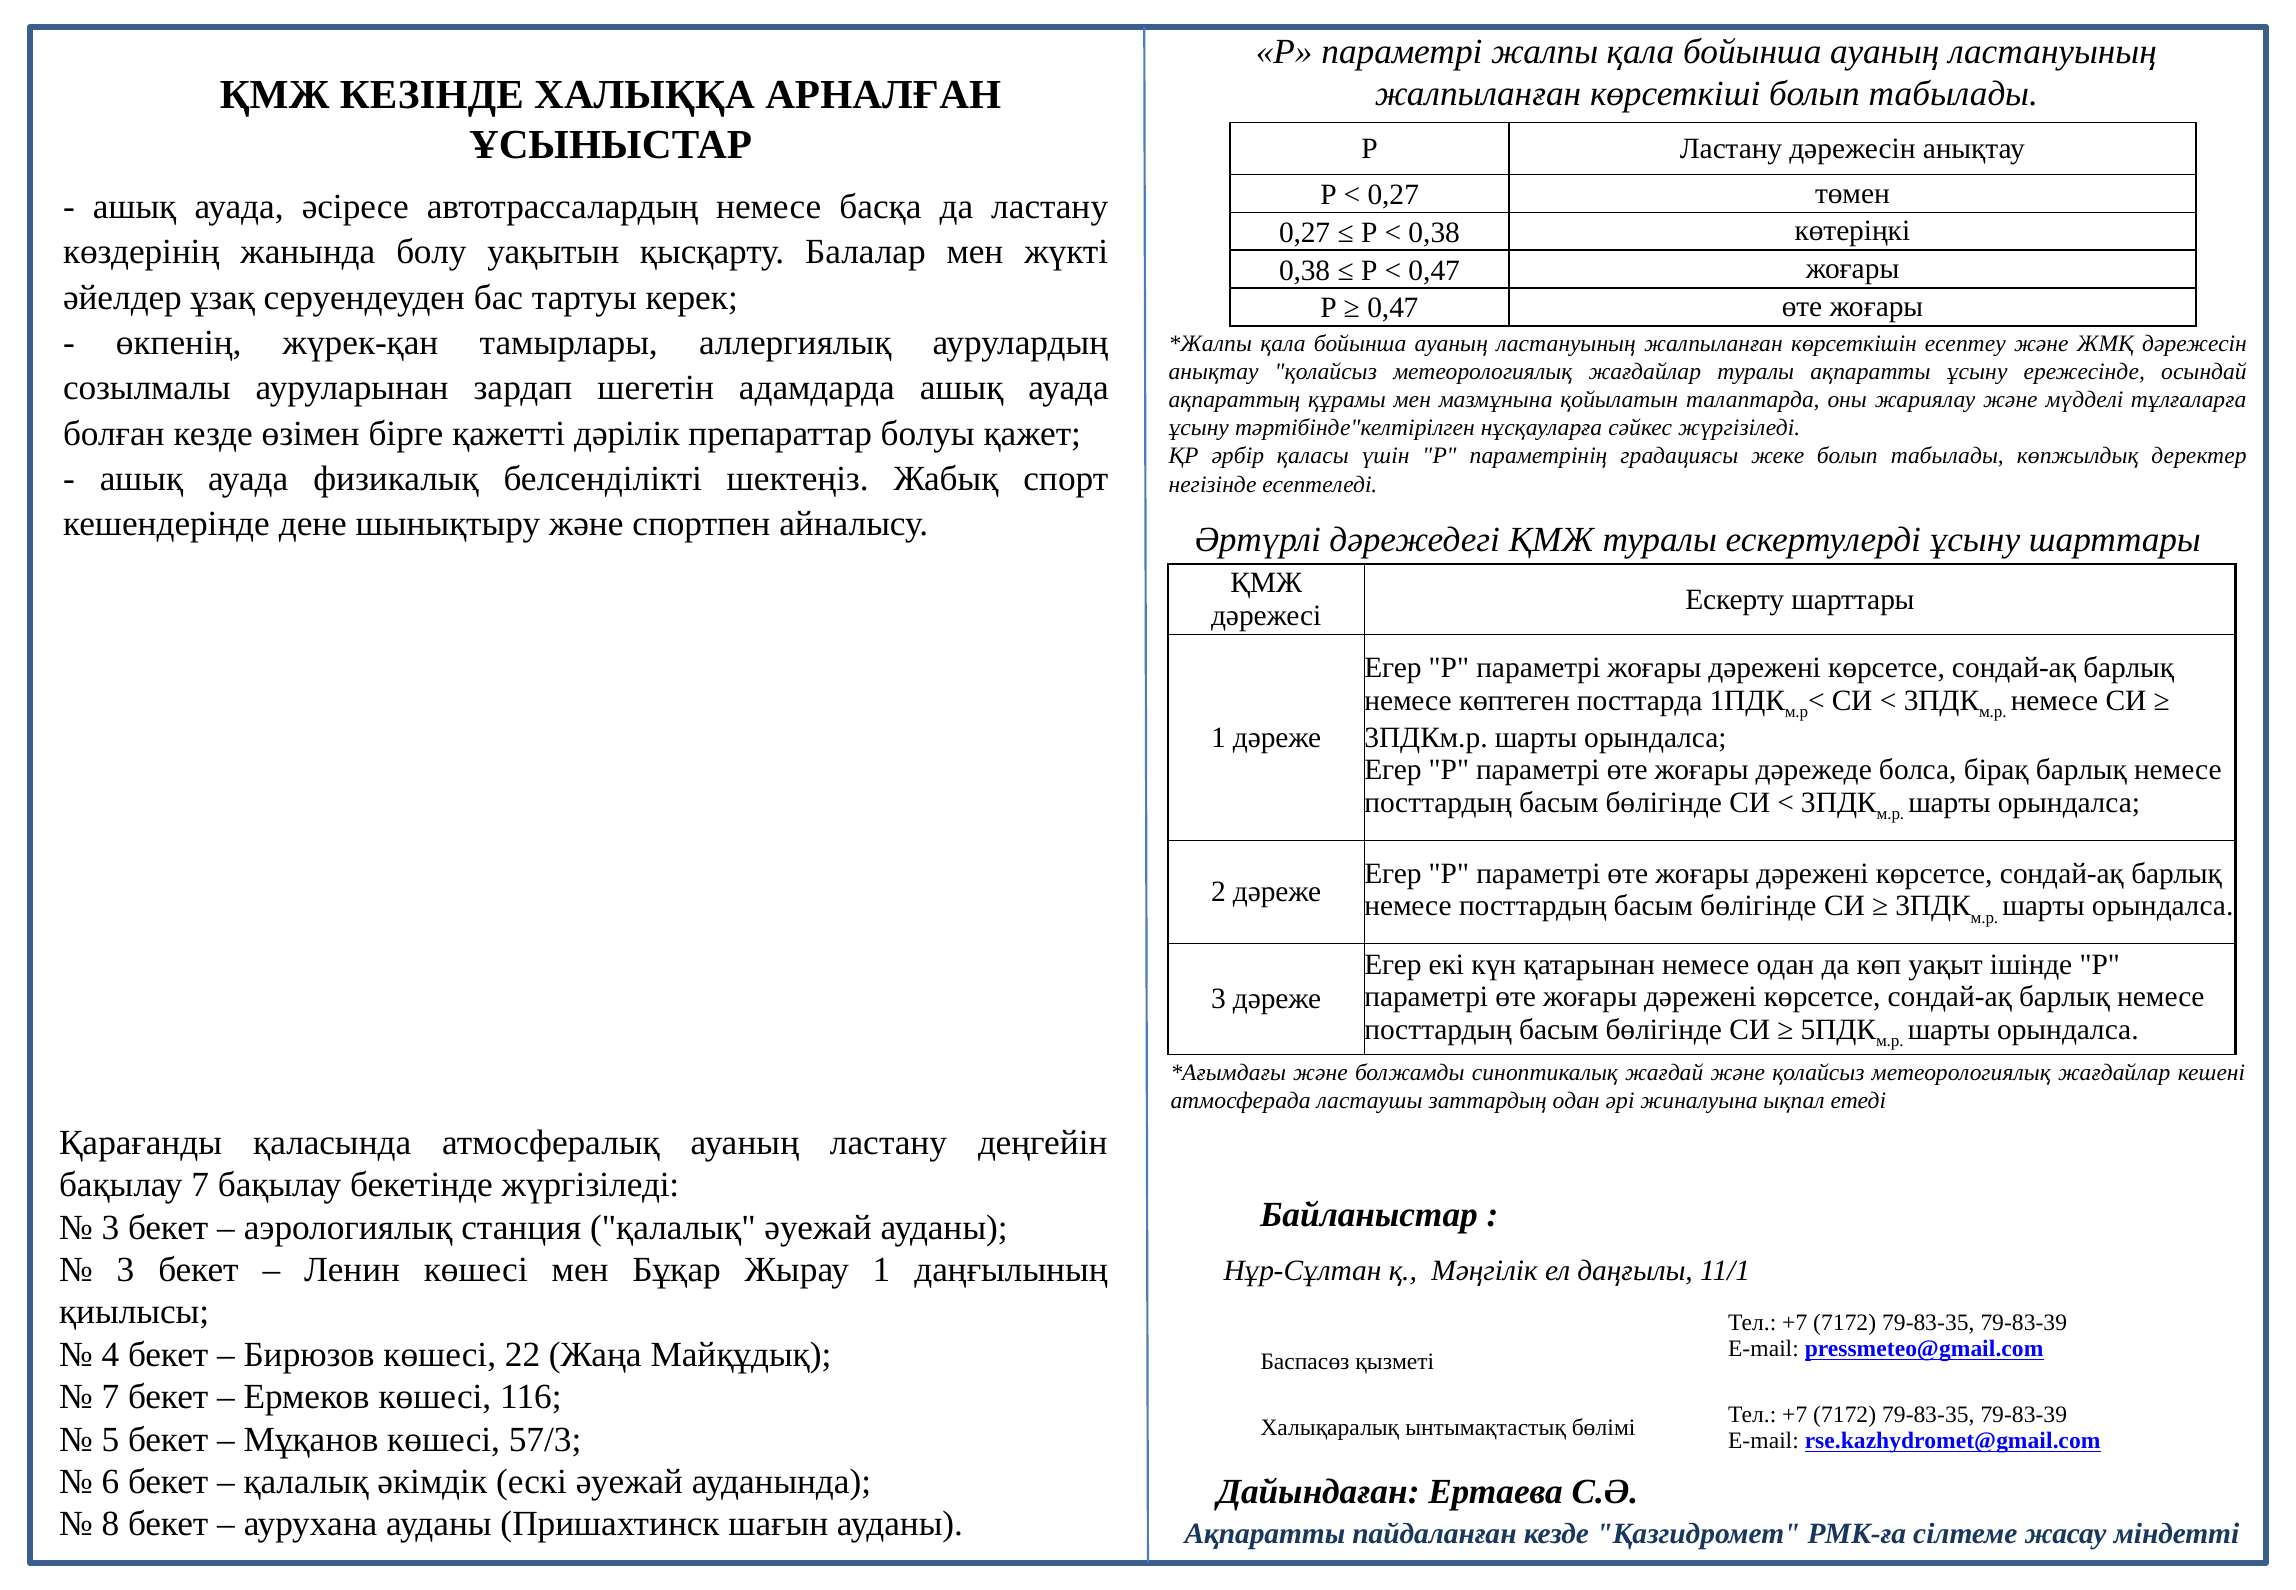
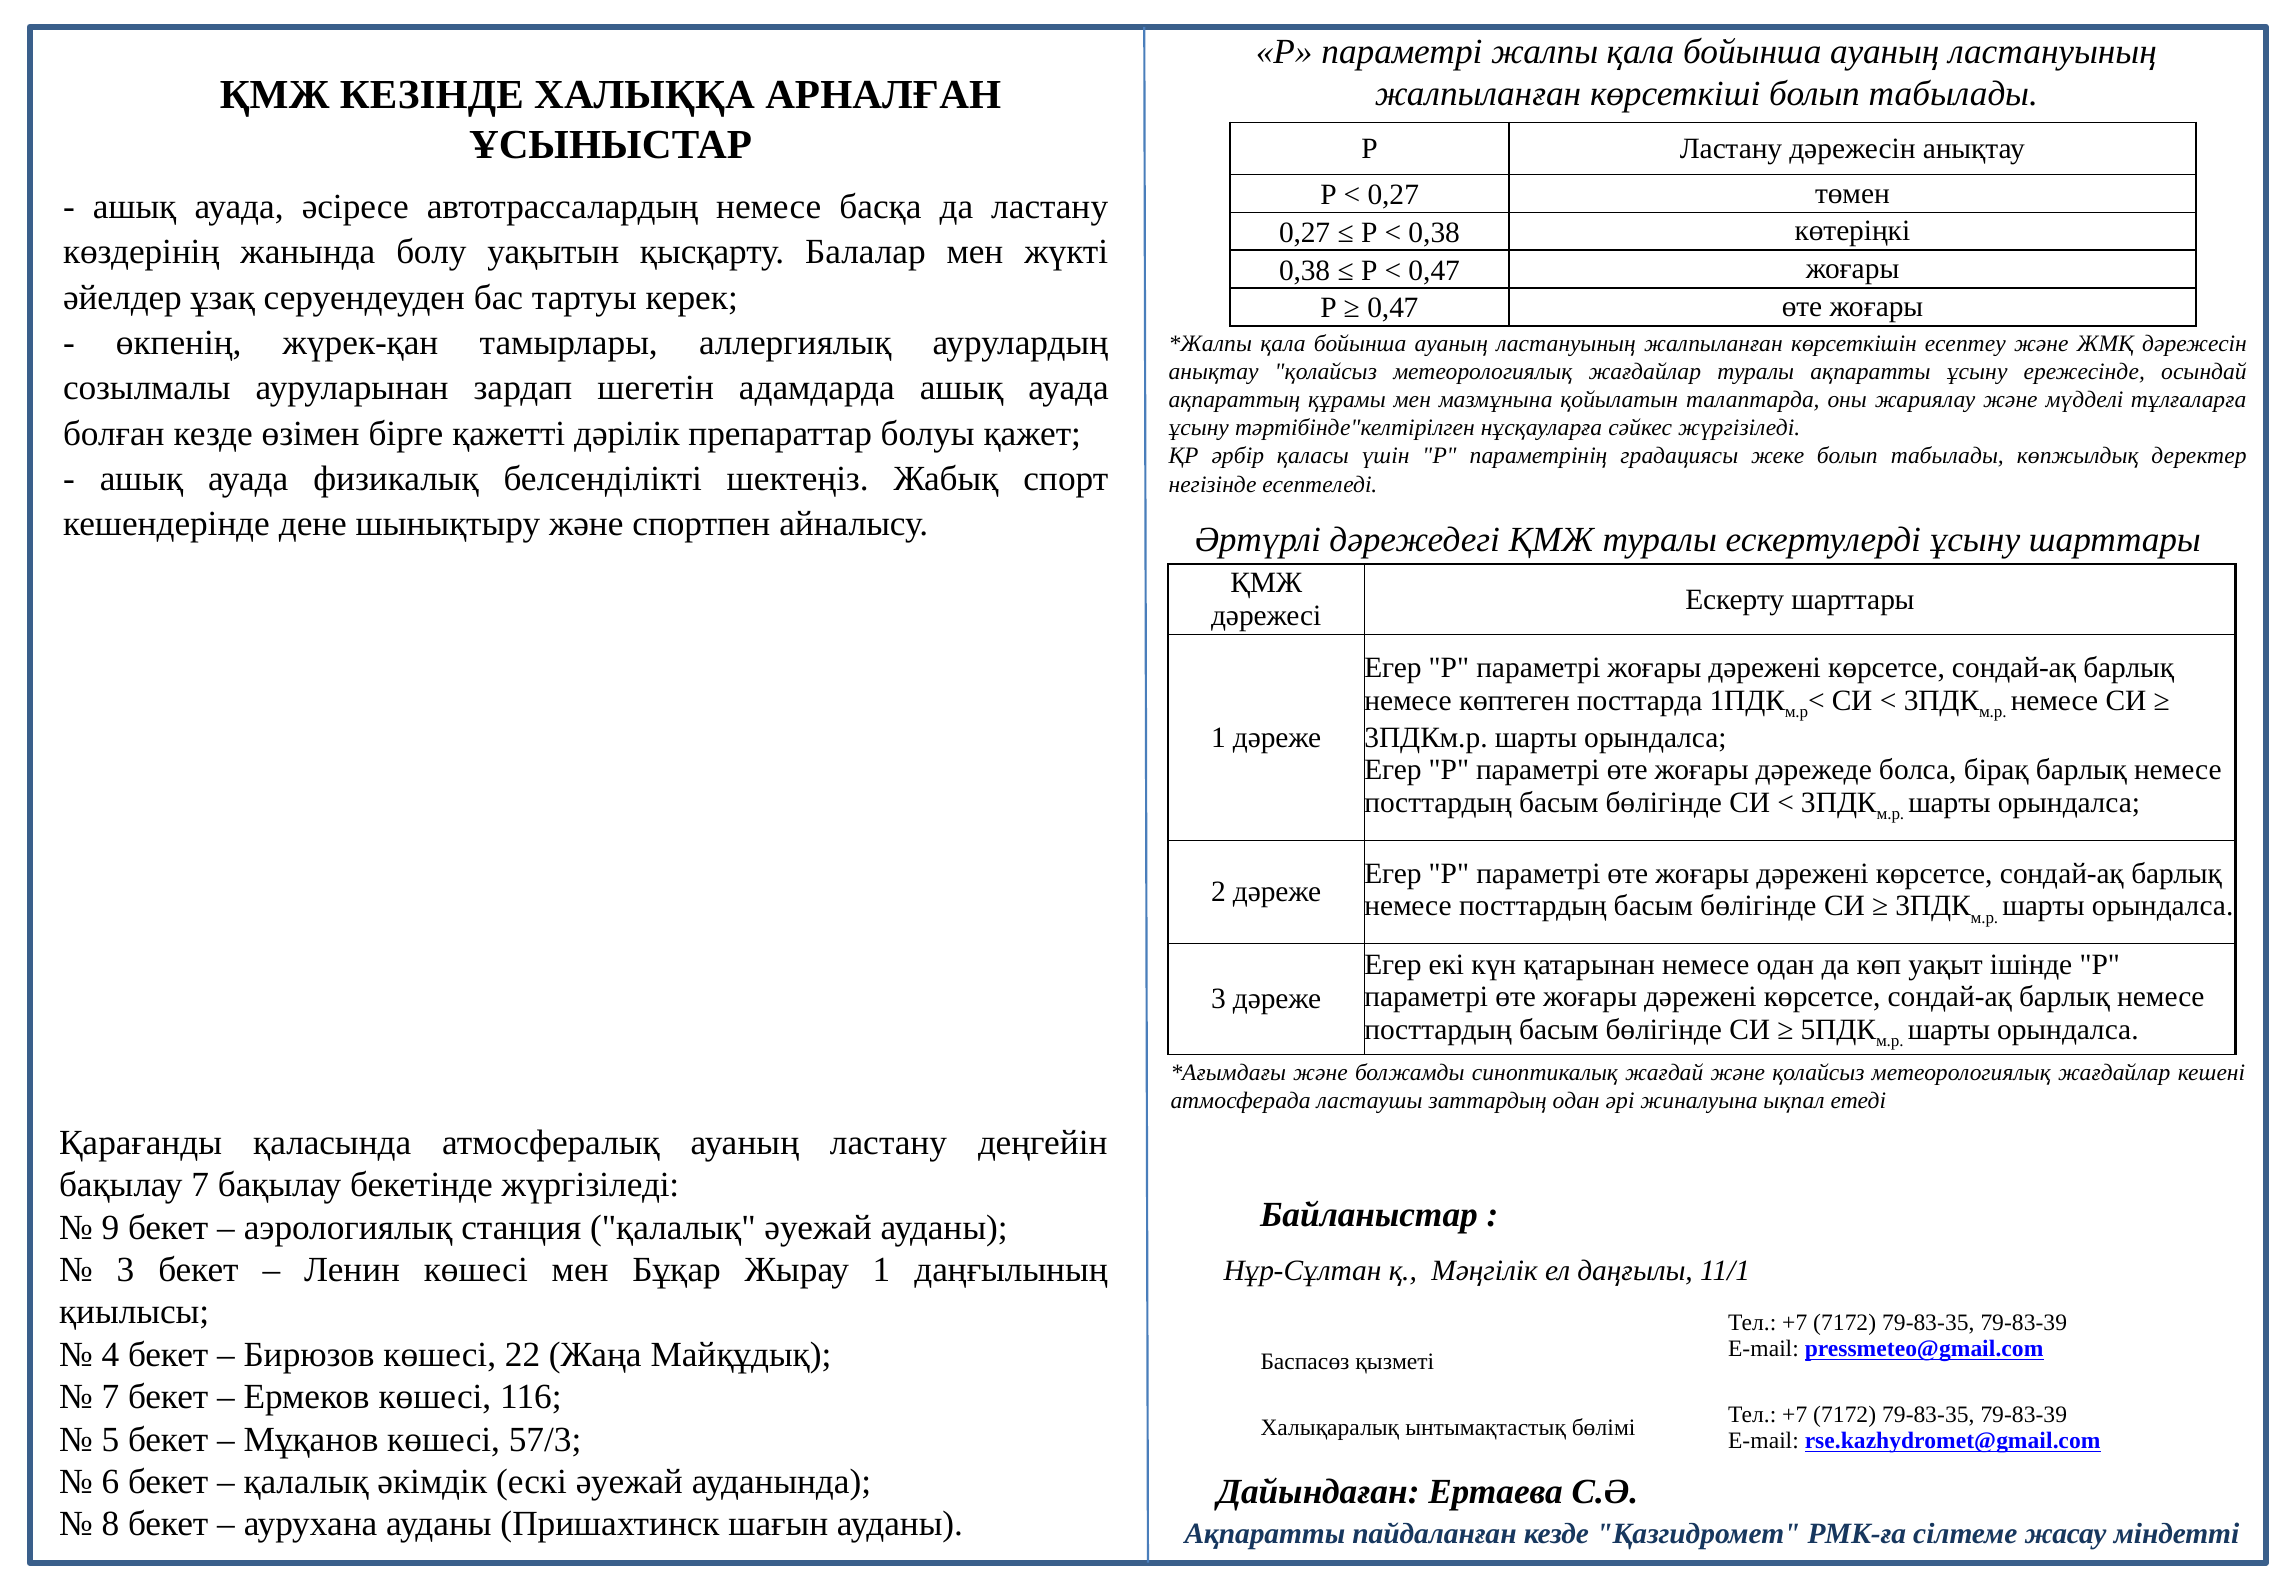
3: 3 -> 9 (110, 1227)
